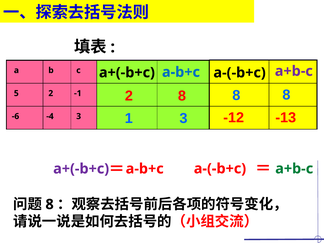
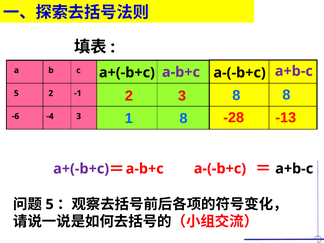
a-b+c colour: blue -> purple (181, 72)
2 8: 8 -> 3 (182, 96)
-12: -12 -> -28 (234, 118)
1 3: 3 -> 8 (183, 118)
a+b-c colour: green -> black (294, 169)
8: 8 -> 5 (50, 204)
